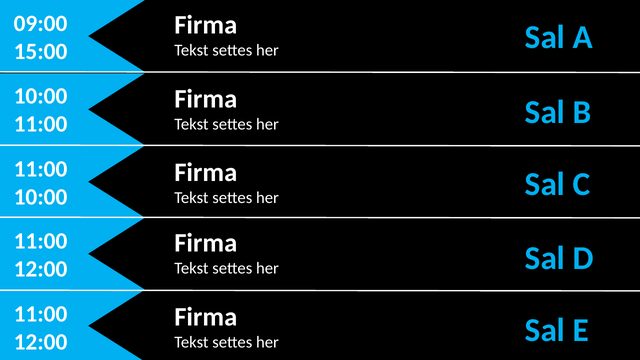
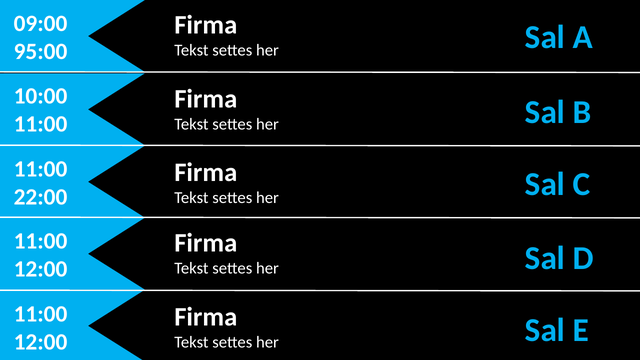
15:00: 15:00 -> 95:00 (41, 51)
10:00: 10:00 -> 22:00 (41, 197)
